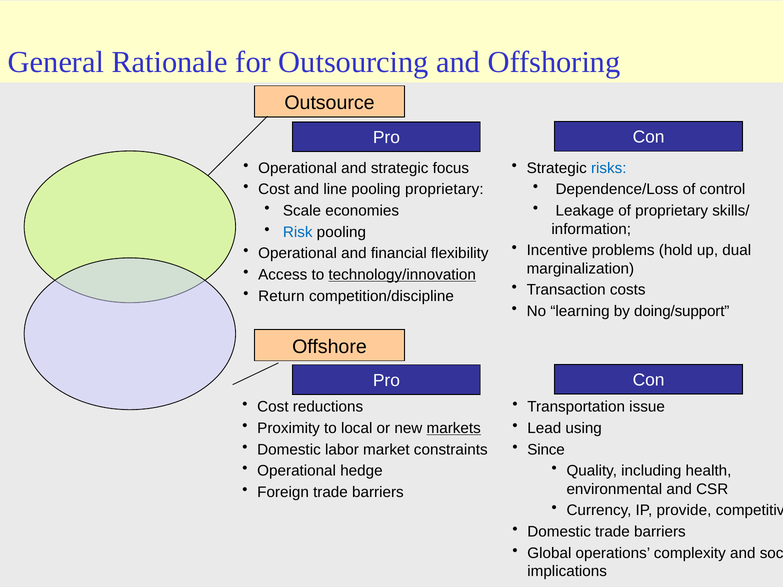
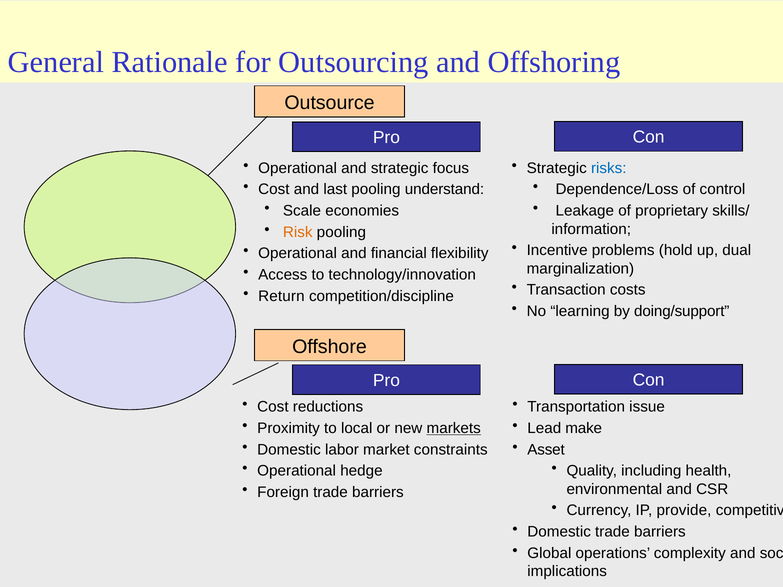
line: line -> last (335, 190)
pooling proprietary: proprietary -> understand (444, 190)
Risk colour: blue -> orange (298, 232)
technology/innovation underline: present -> none (402, 275)
using: using -> make (584, 428)
Since: Since -> Asset (546, 450)
